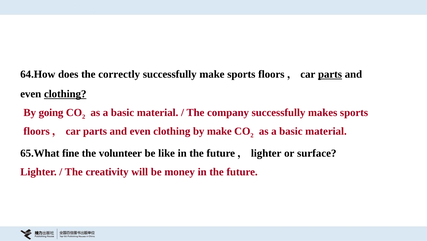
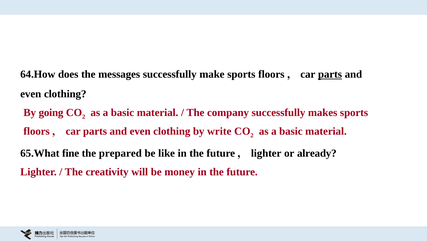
correctly: correctly -> messages (119, 74)
clothing underline: present -> none (65, 94)
by make: make -> write (219, 132)
volunteer: volunteer -> prepared (120, 153)
surface: surface -> already (317, 153)
